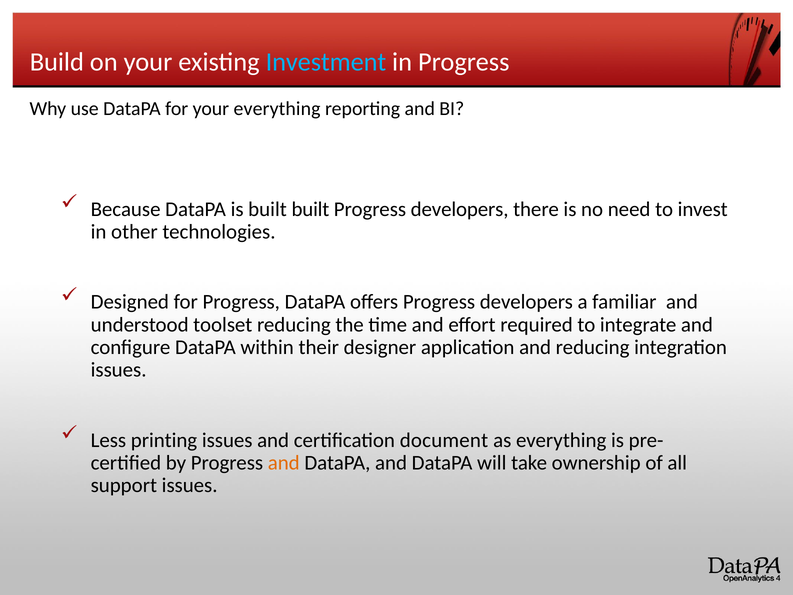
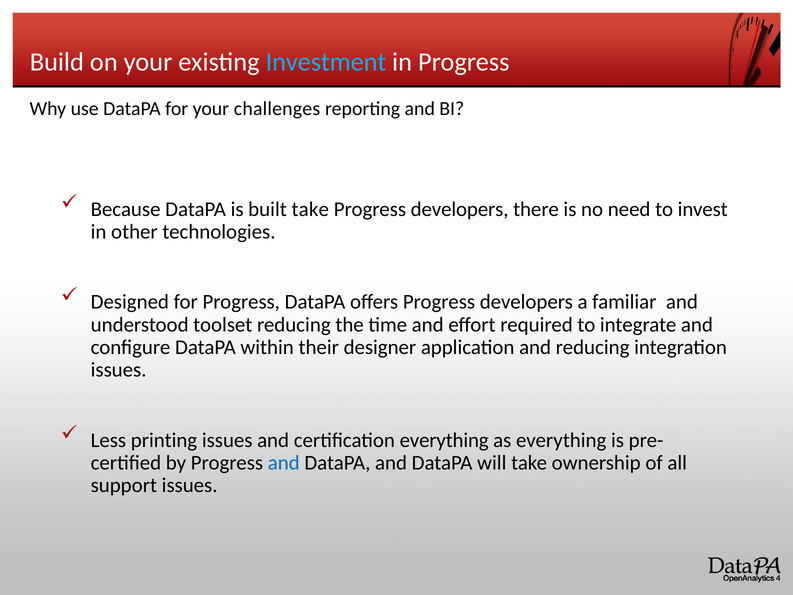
your everything: everything -> challenges (277, 108)
built built: built -> take (310, 209)
certification document: document -> everything (444, 440)
and colour: orange -> blue (284, 463)
